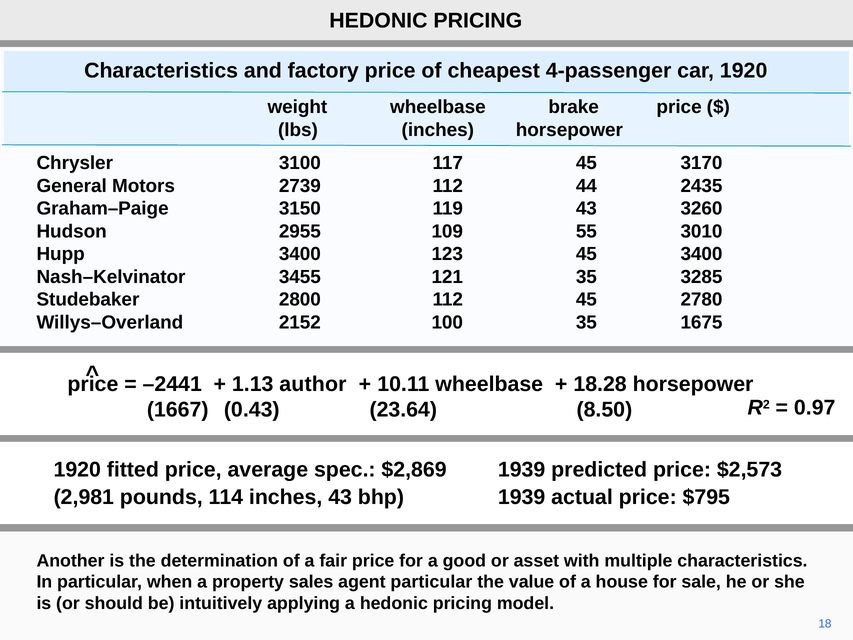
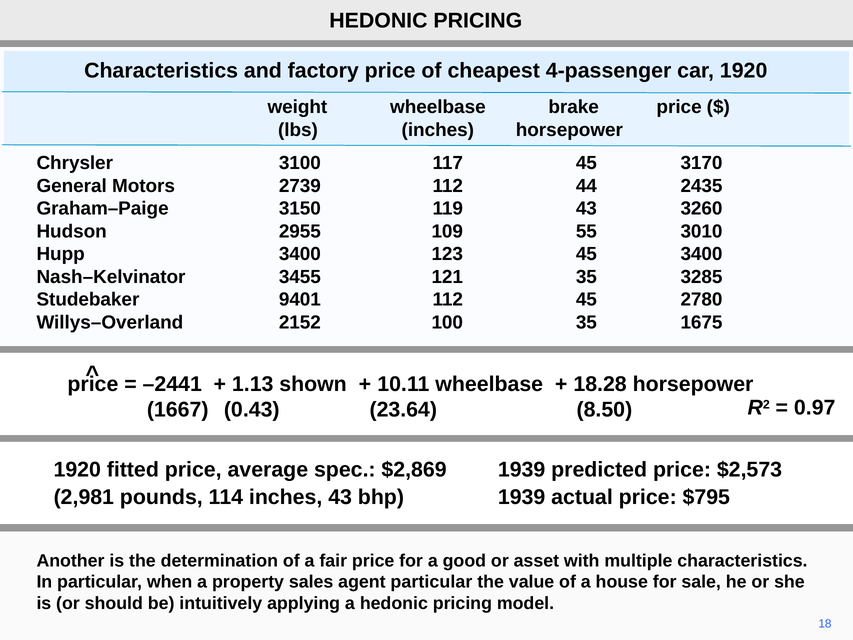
2800: 2800 -> 9401 (300, 300)
author: author -> shown (313, 384)
